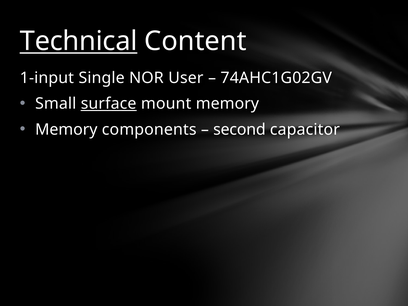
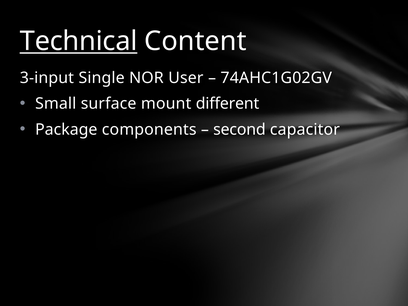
1-input: 1-input -> 3-input (47, 78)
surface underline: present -> none (109, 104)
mount memory: memory -> different (228, 104)
Memory: Memory -> Package (66, 130)
